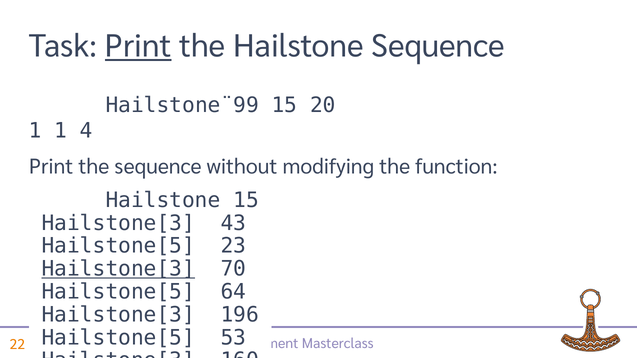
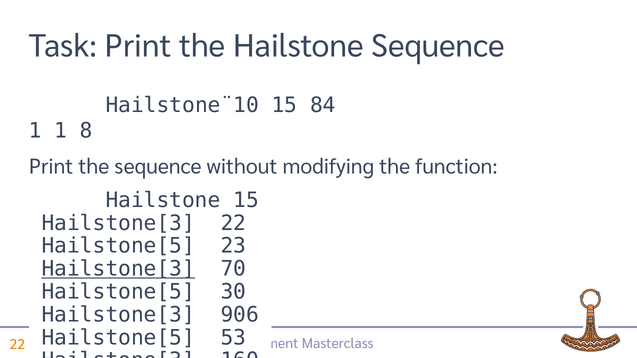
Print underline: present -> none (138, 46)
Hailstone¨99: Hailstone¨99 -> Hailstone¨10 (182, 106)
20: 20 -> 84 (323, 106)
4: 4 -> 8 (86, 131)
Hailstone[3 43: 43 -> 22 (233, 223)
64: 64 -> 30 (233, 292)
196: 196 -> 906 (240, 315)
